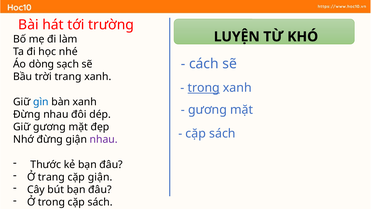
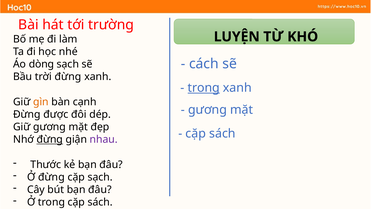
trời trang: trang -> đừng (68, 77)
gìn colour: blue -> orange (41, 102)
bàn xanh: xanh -> cạnh (85, 102)
Đừng nhau: nhau -> được (56, 114)
đừng underline: none -> present (50, 139)
Ở trang: trang -> đừng (51, 177)
cặp giận: giận -> sạch (100, 177)
